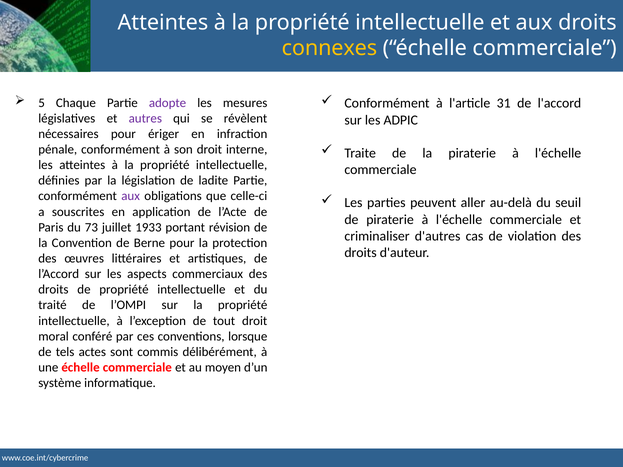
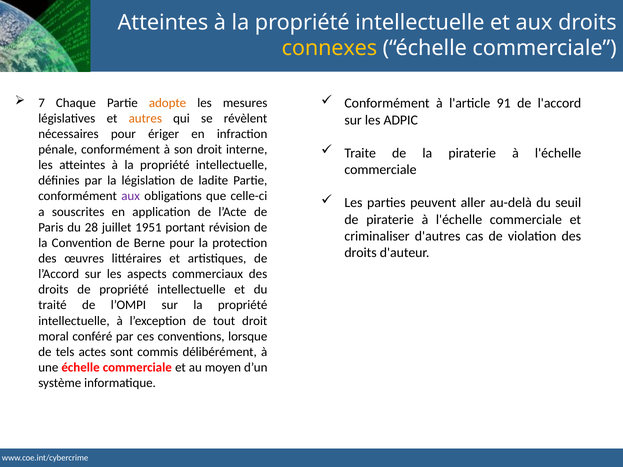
5: 5 -> 7 (42, 103)
adopte colour: purple -> orange (168, 103)
31: 31 -> 91 (504, 103)
autres colour: purple -> orange (145, 118)
73: 73 -> 28 (91, 227)
1933: 1933 -> 1951 (148, 227)
